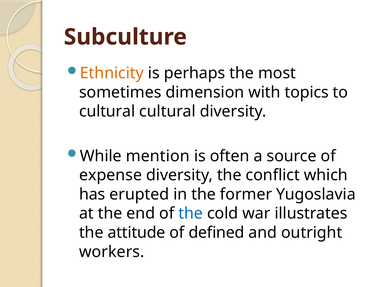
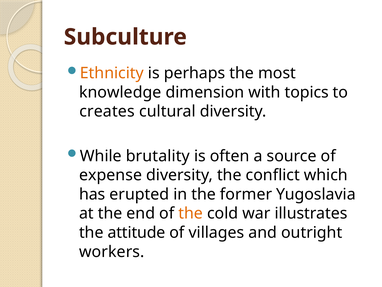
sometimes: sometimes -> knowledge (120, 92)
cultural: cultural -> creates (107, 111)
mention: mention -> brutality (158, 156)
the colour: blue -> orange (191, 213)
defined: defined -> villages (216, 232)
